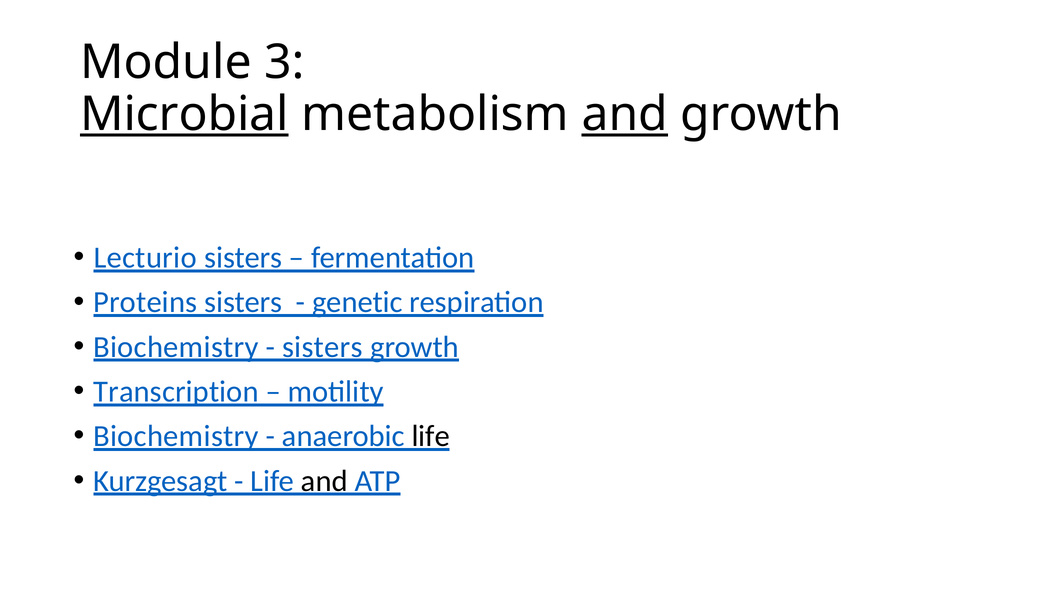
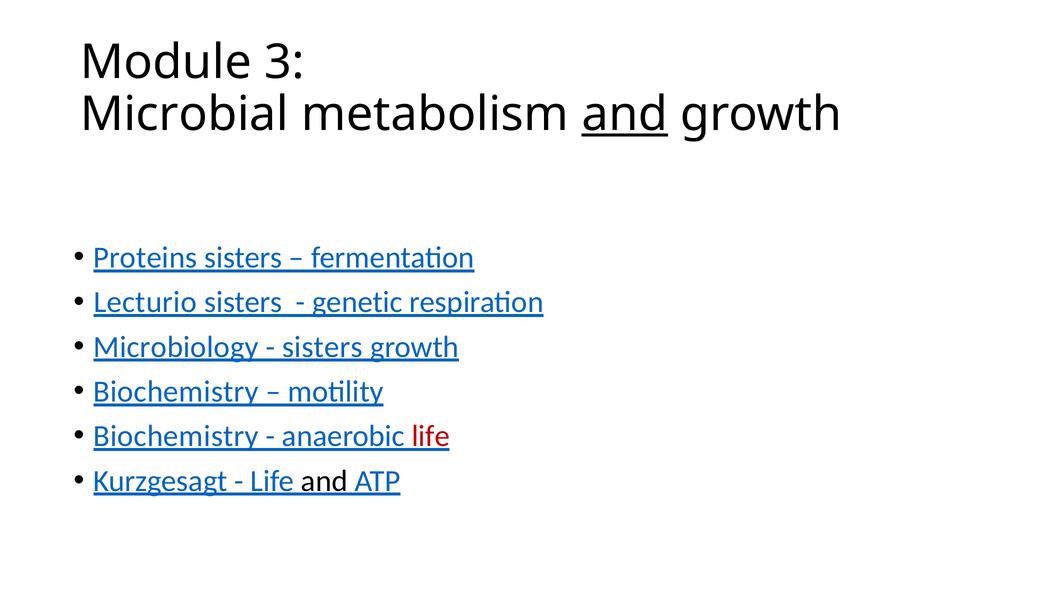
Microbial underline: present -> none (184, 114)
Lecturio: Lecturio -> Proteins (145, 258)
Proteins: Proteins -> Lecturio (145, 302)
Biochemistry: Biochemistry -> Microbiology (176, 347)
Transcription: Transcription -> Biochemistry (176, 391)
life colour: black -> red (431, 436)
